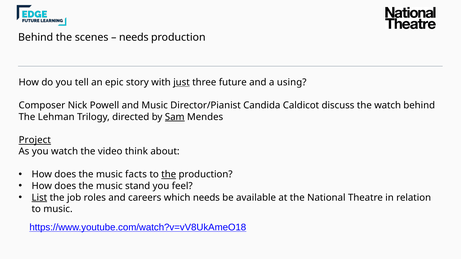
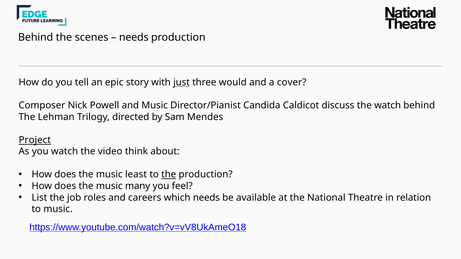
future: future -> would (233, 82)
using: using -> cover (292, 82)
Sam underline: present -> none (175, 117)
facts: facts -> least (136, 175)
stand: stand -> many (138, 186)
List underline: present -> none (39, 198)
